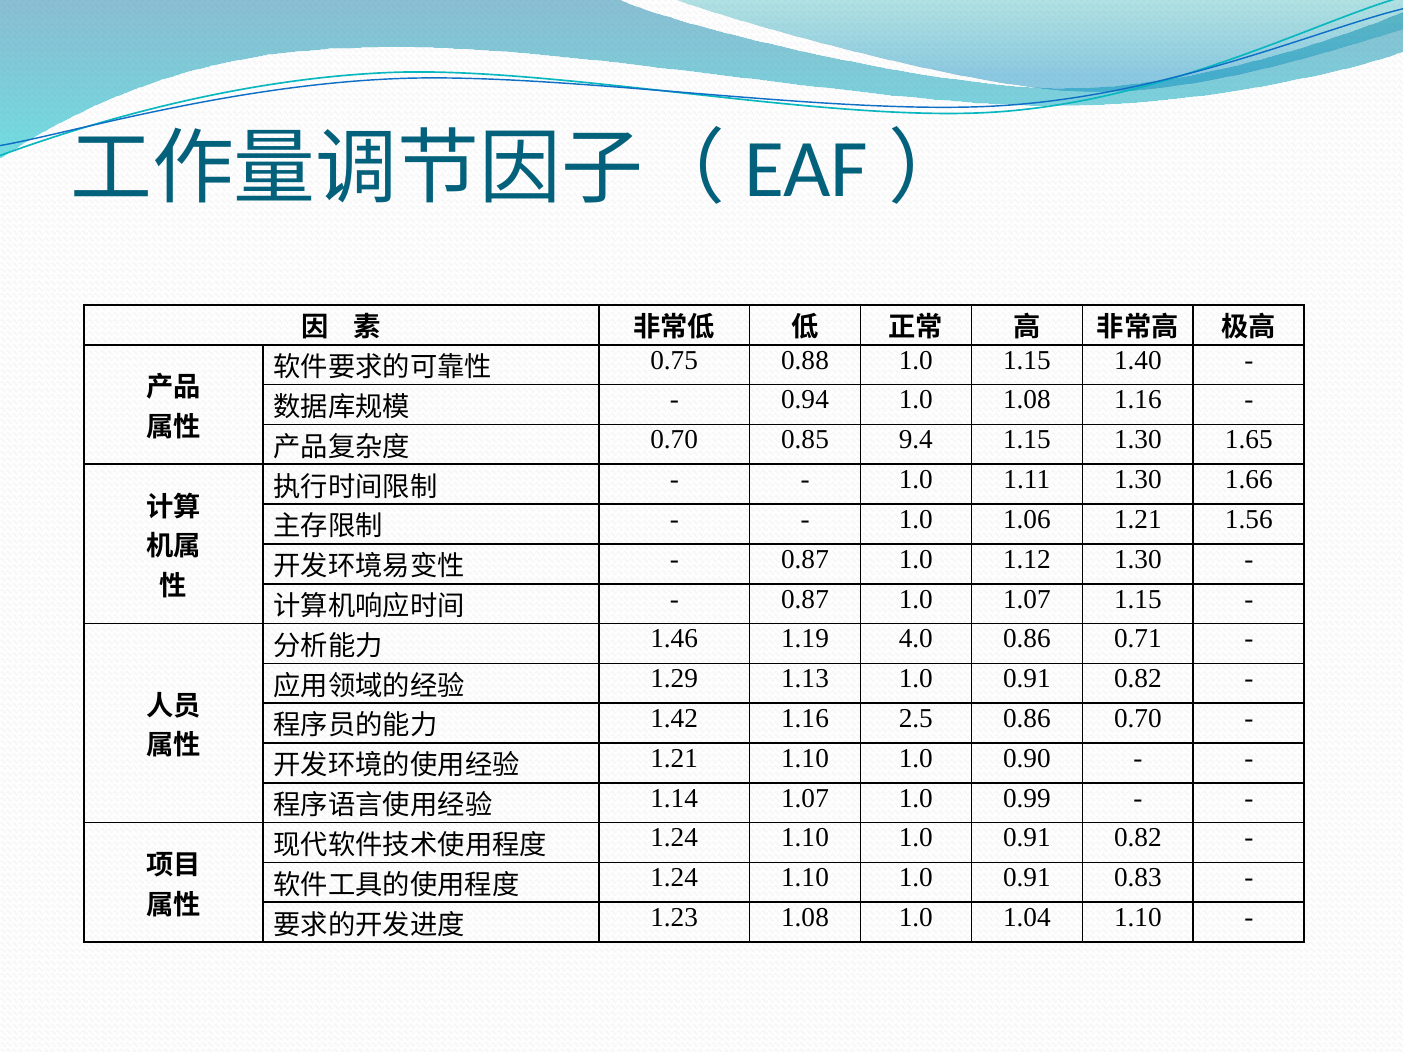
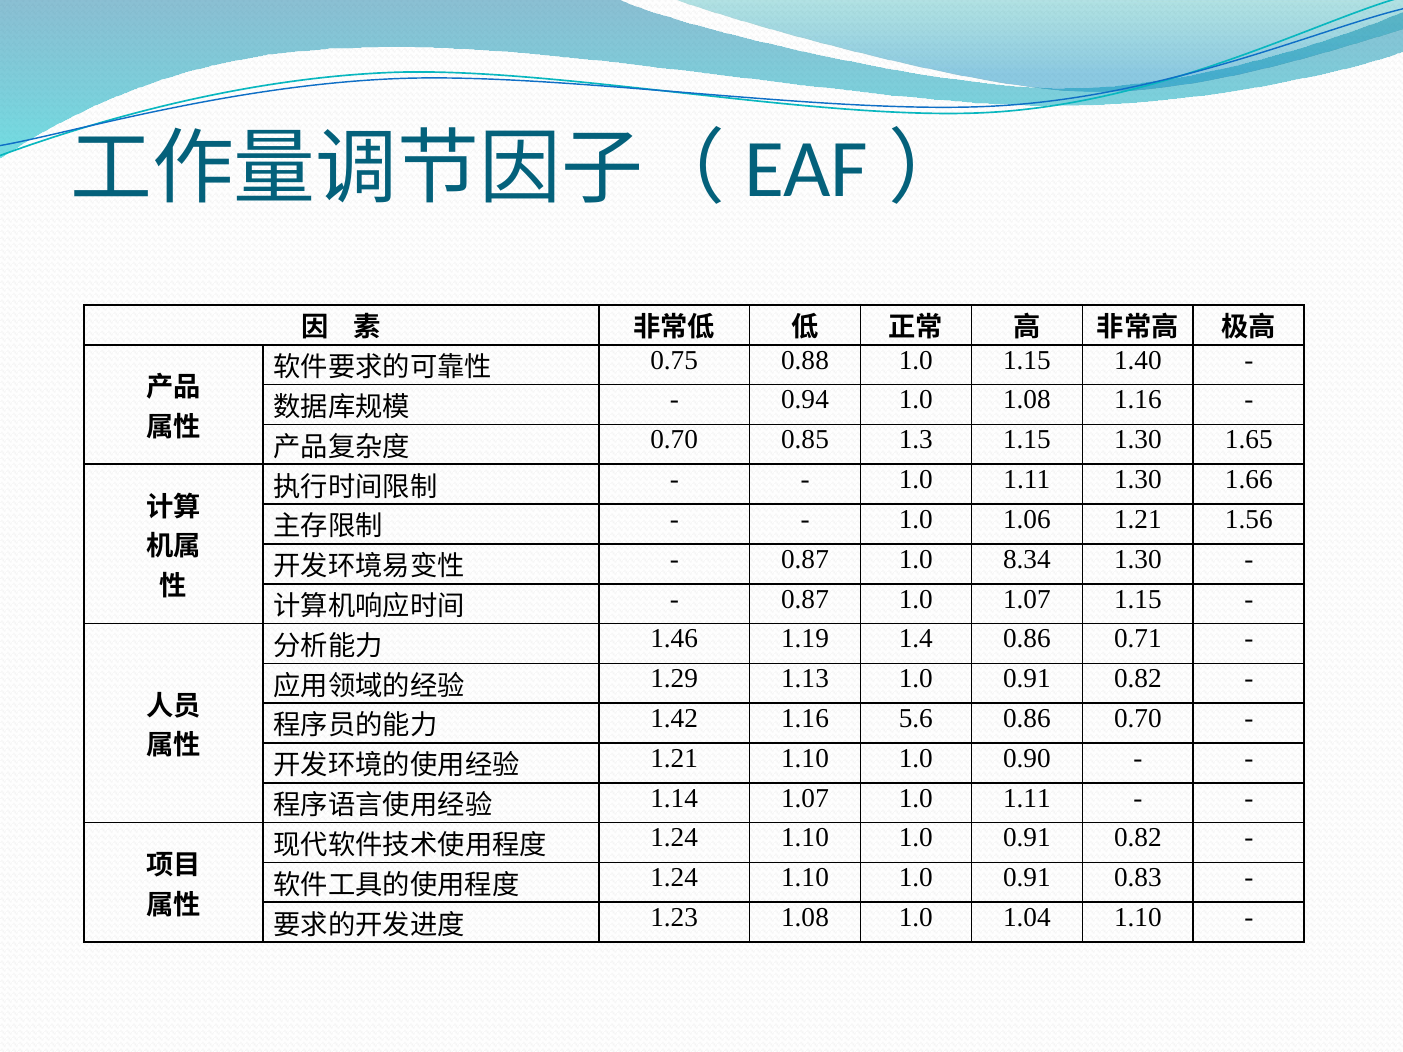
9.4: 9.4 -> 1.3 (916, 440)
1.12: 1.12 -> 8.34 (1027, 559)
4.0: 4.0 -> 1.4 (916, 639)
2.5: 2.5 -> 5.6 (916, 719)
1.07 1.0 0.99: 0.99 -> 1.11 (1027, 798)
